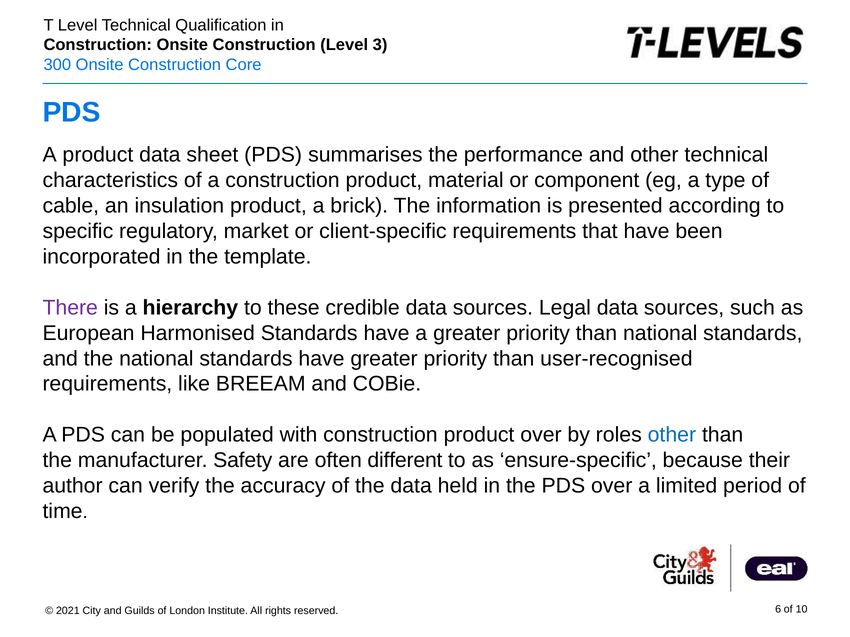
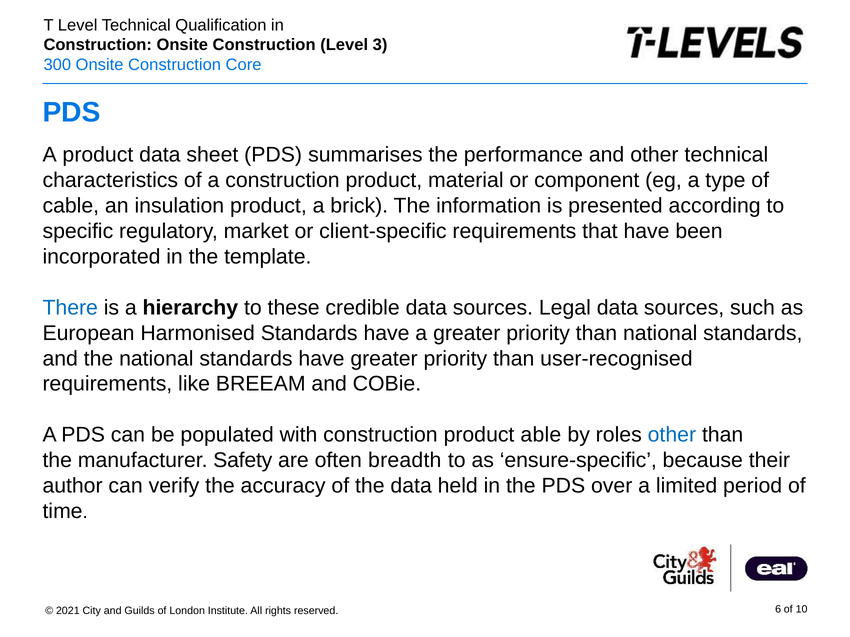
There colour: purple -> blue (70, 308)
product over: over -> able (541, 435)
different: different -> breadth (405, 461)
